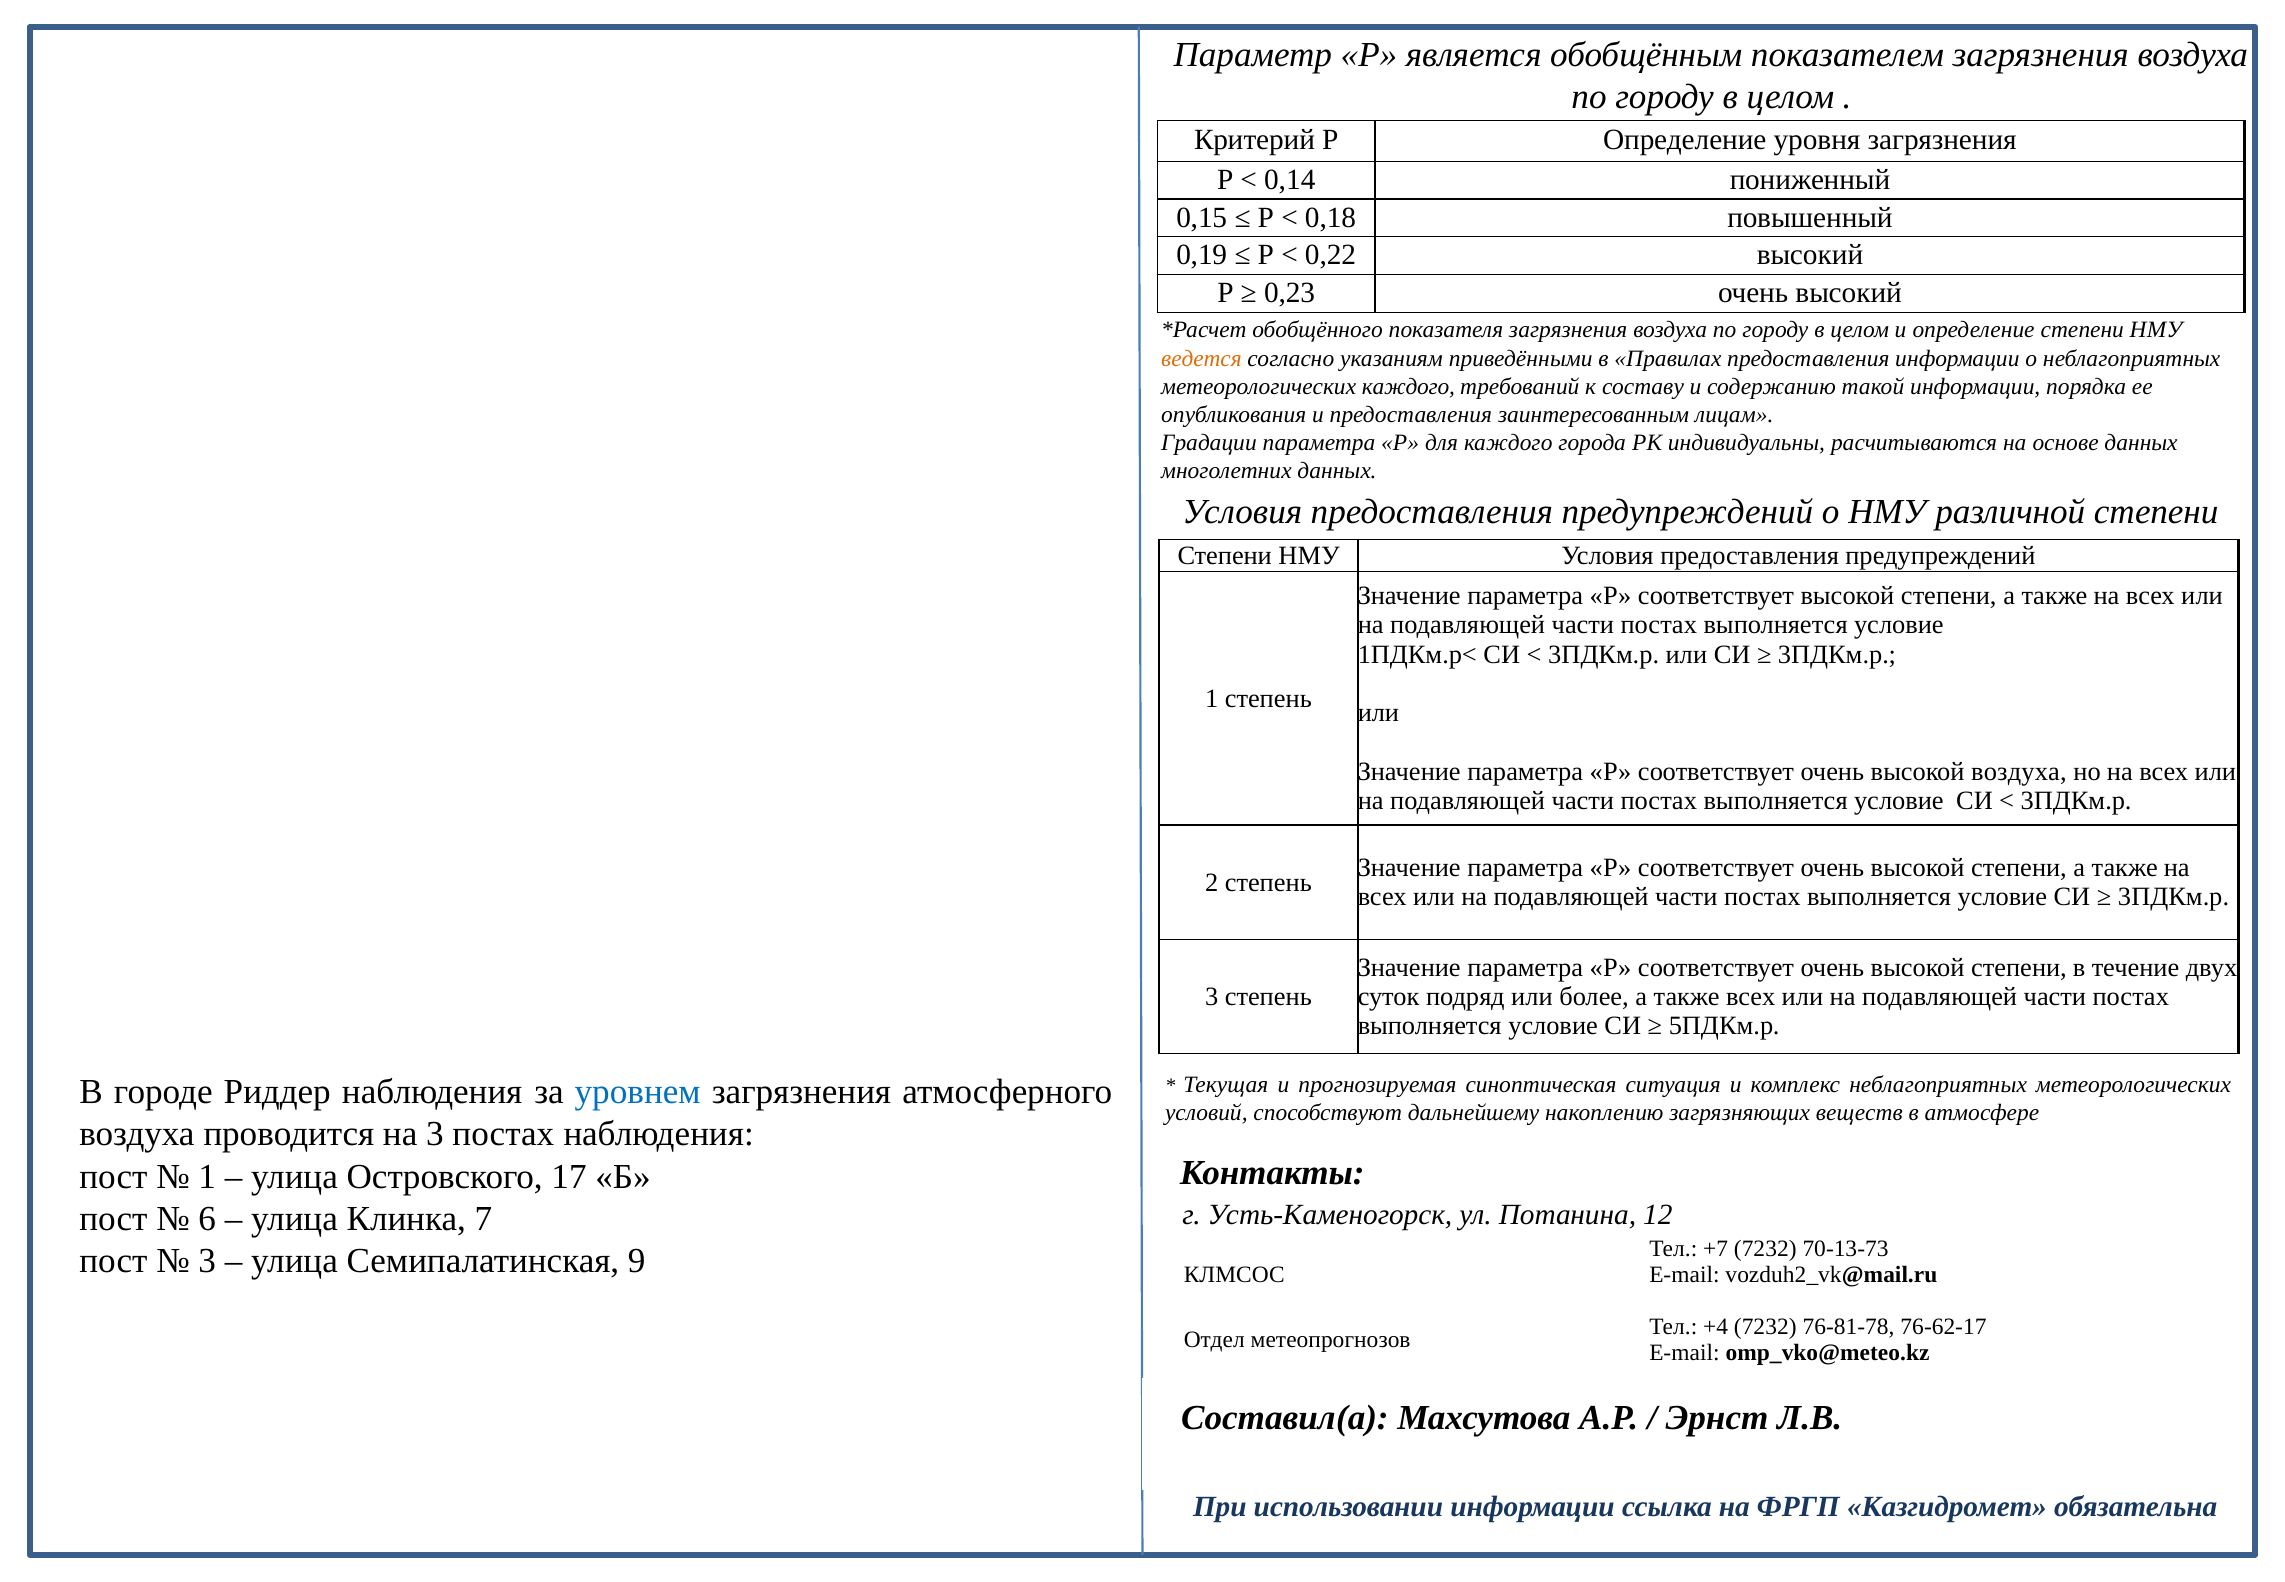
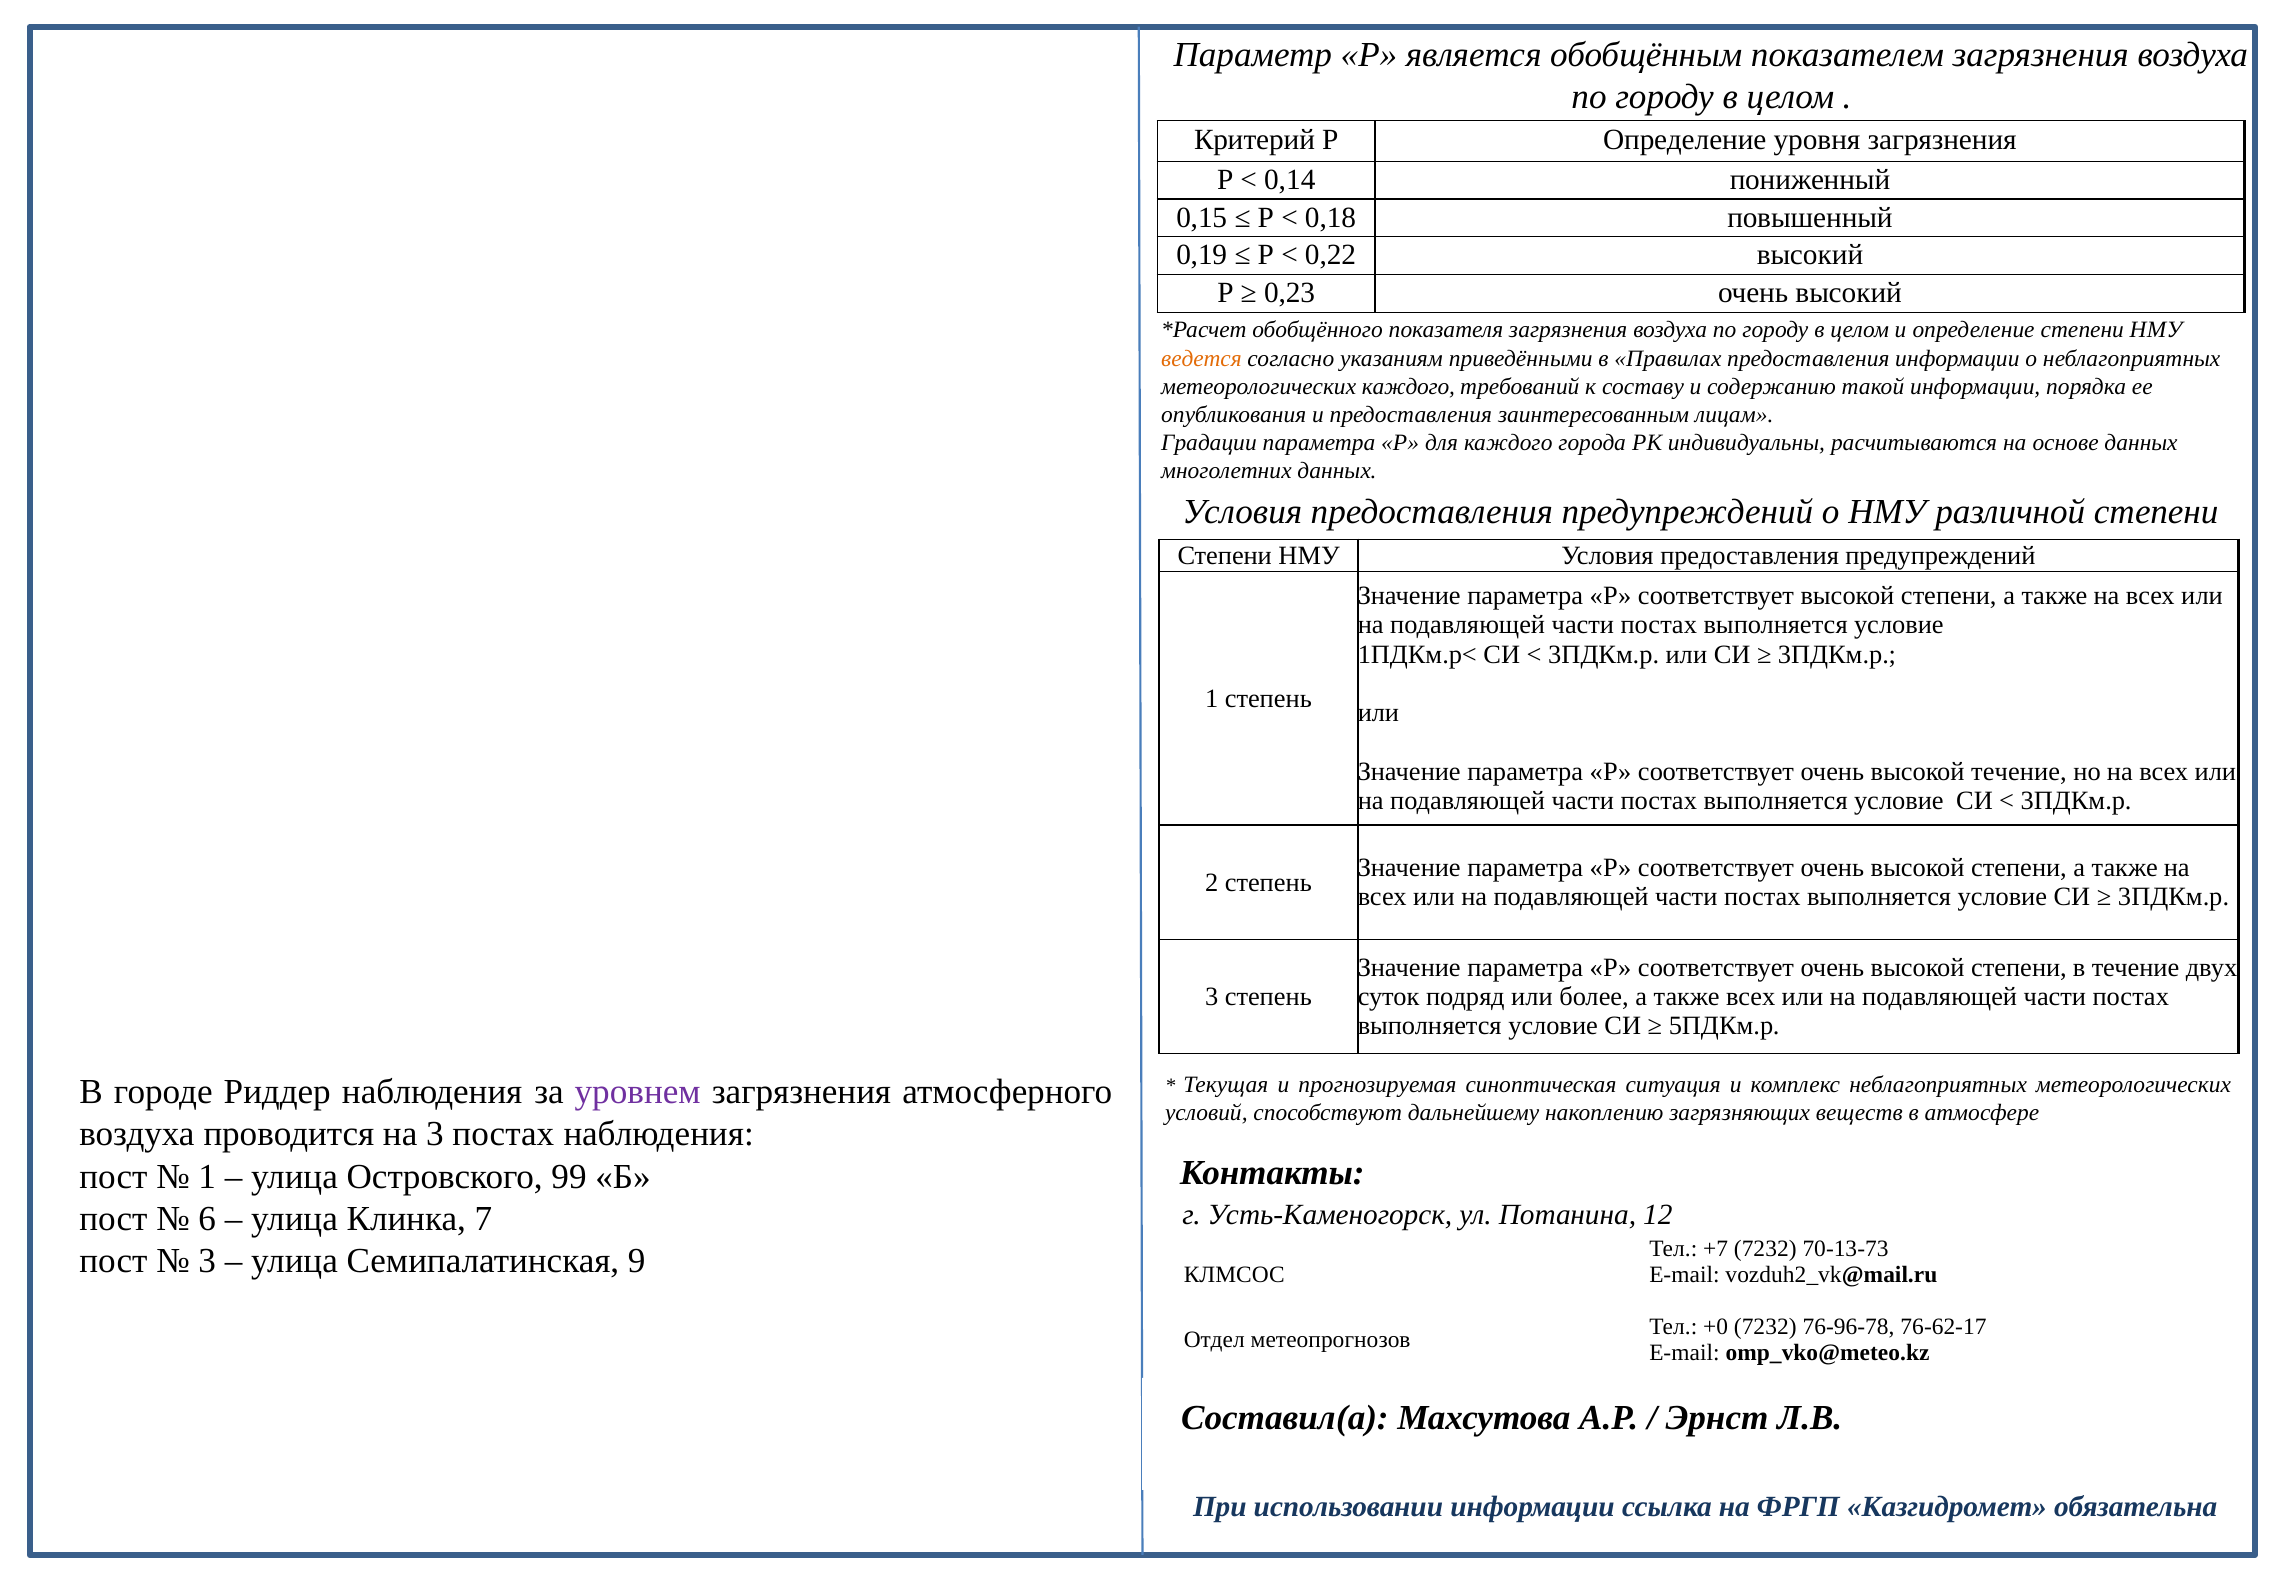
высокой воздуха: воздуха -> течение (2019, 771)
уровнем colour: blue -> purple (638, 1092)
17: 17 -> 99 (569, 1176)
+4: +4 -> +0 (1715, 1327)
76-81-78: 76-81-78 -> 76-96-78 (1849, 1327)
